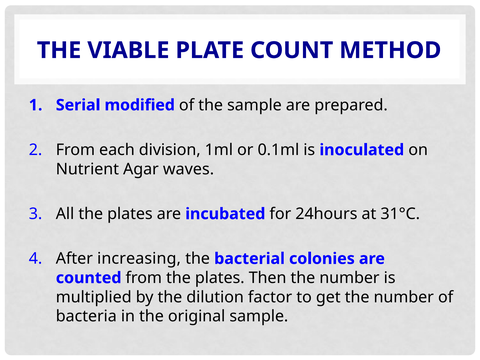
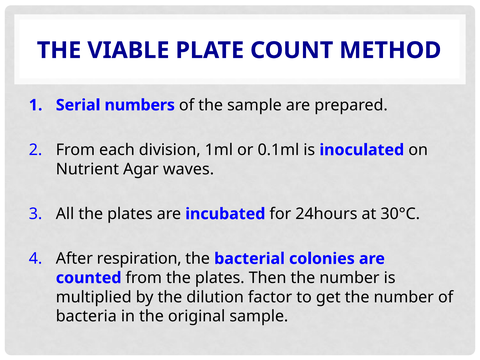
modified: modified -> numbers (140, 105)
31°C: 31°C -> 30°C (400, 214)
increasing: increasing -> respiration (139, 259)
